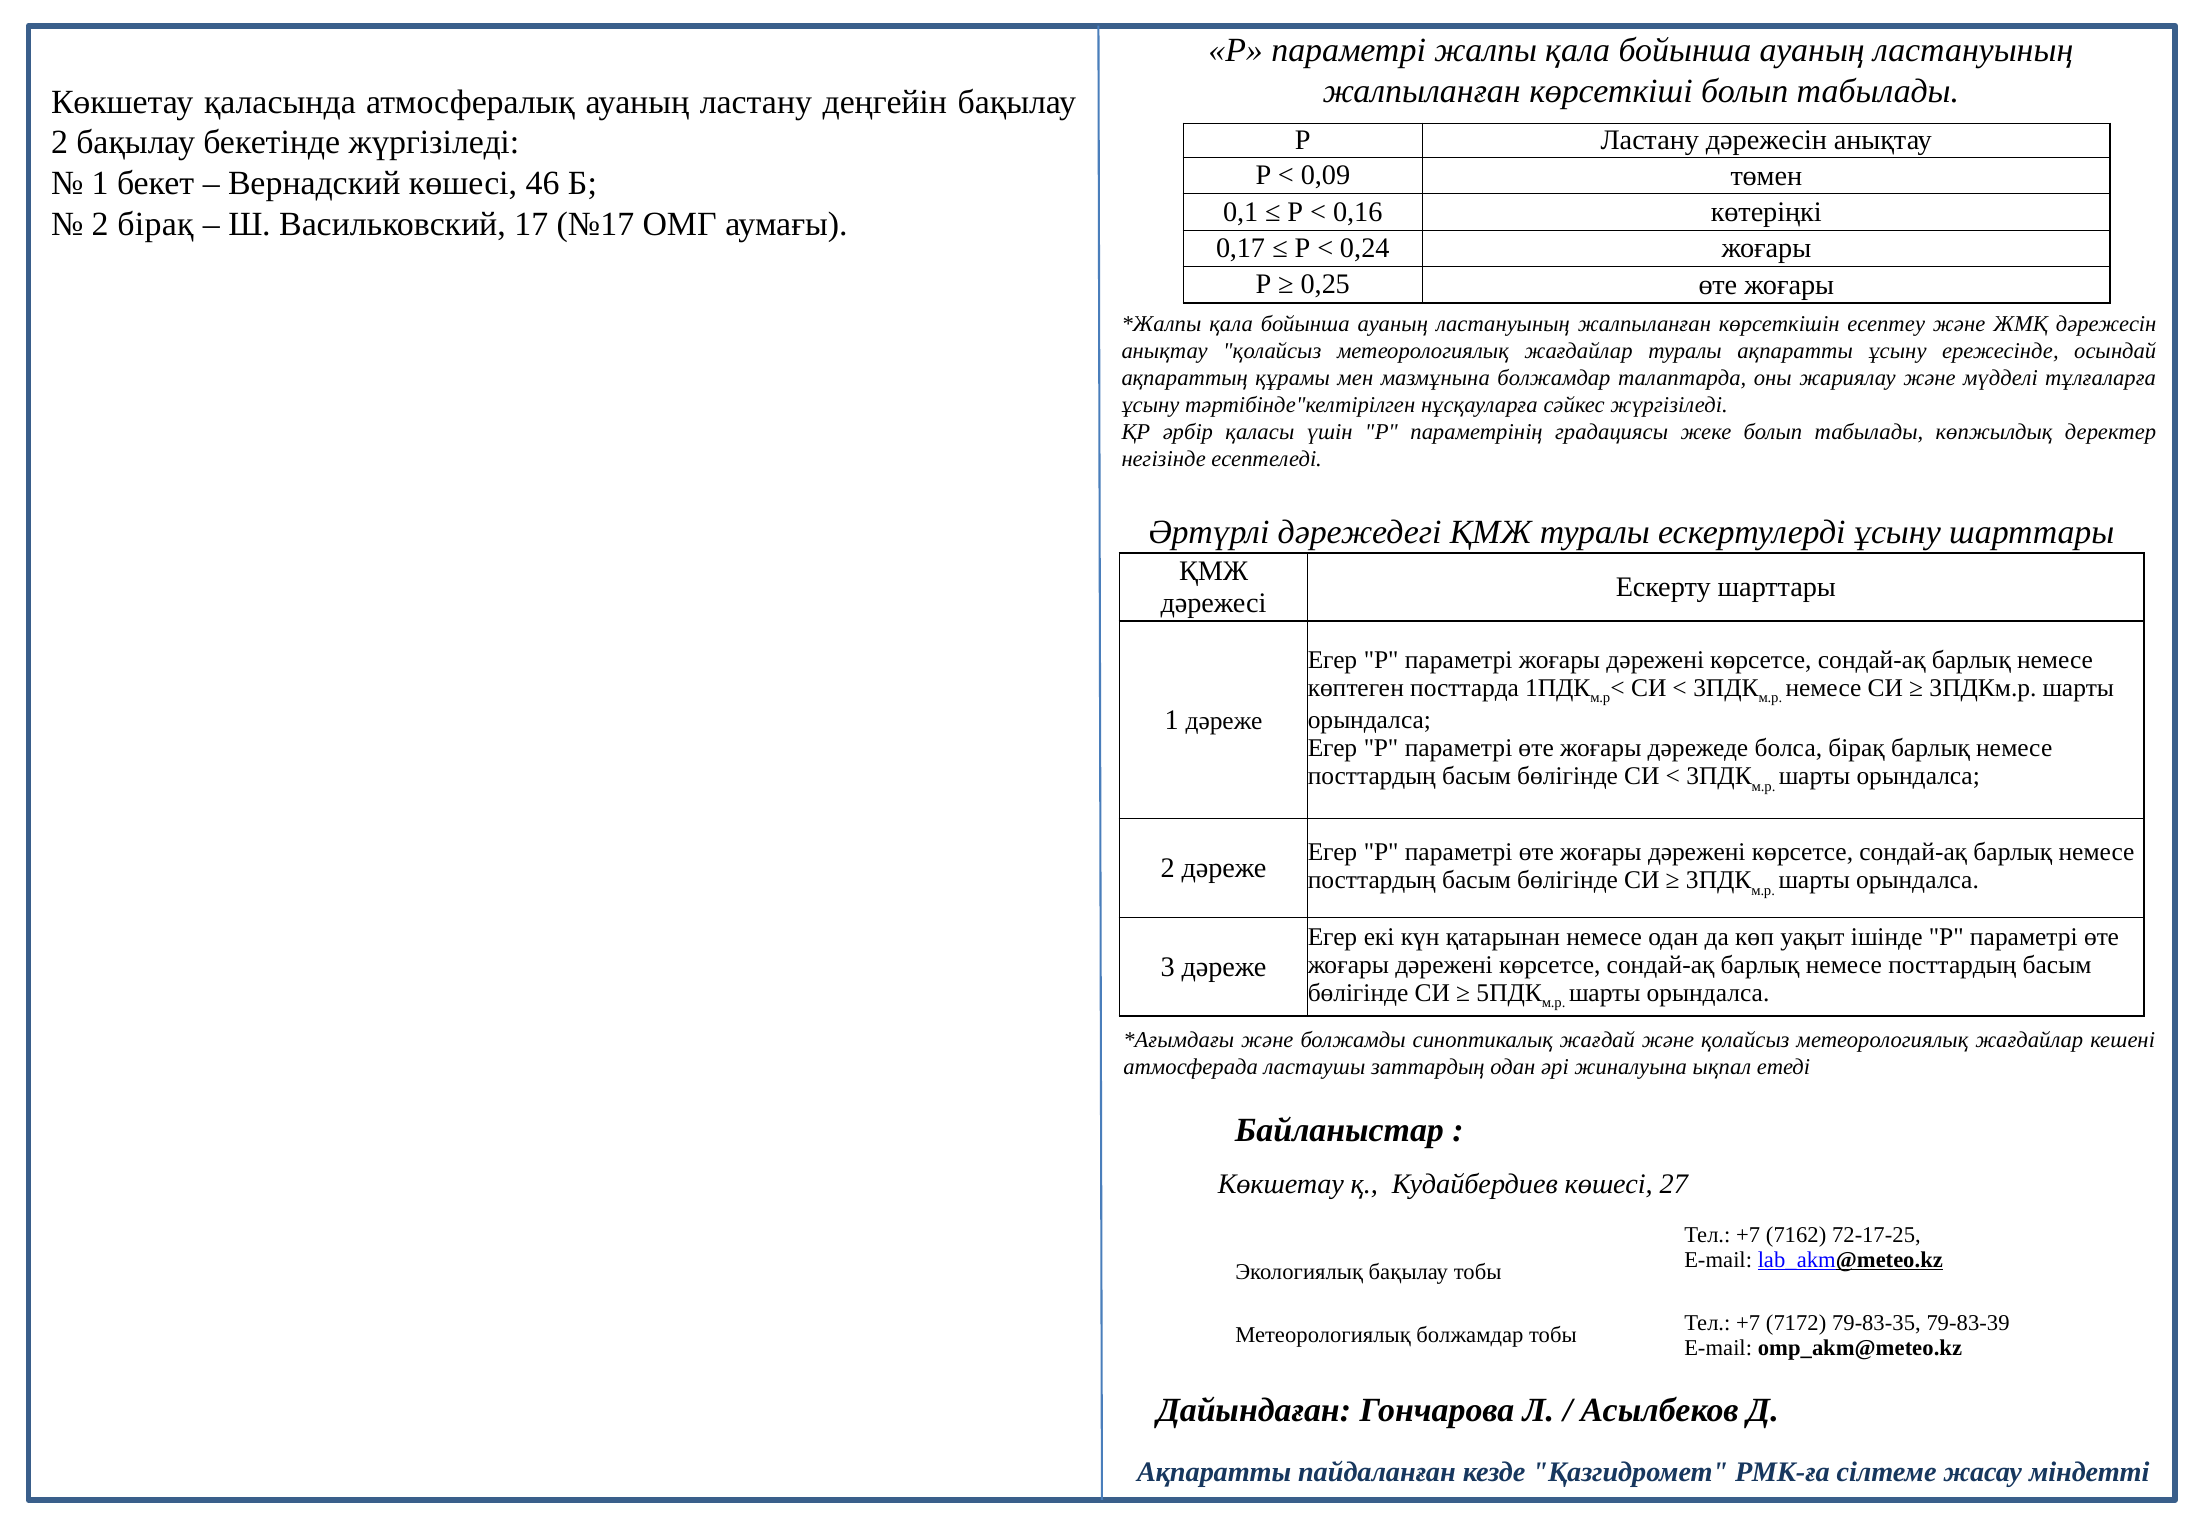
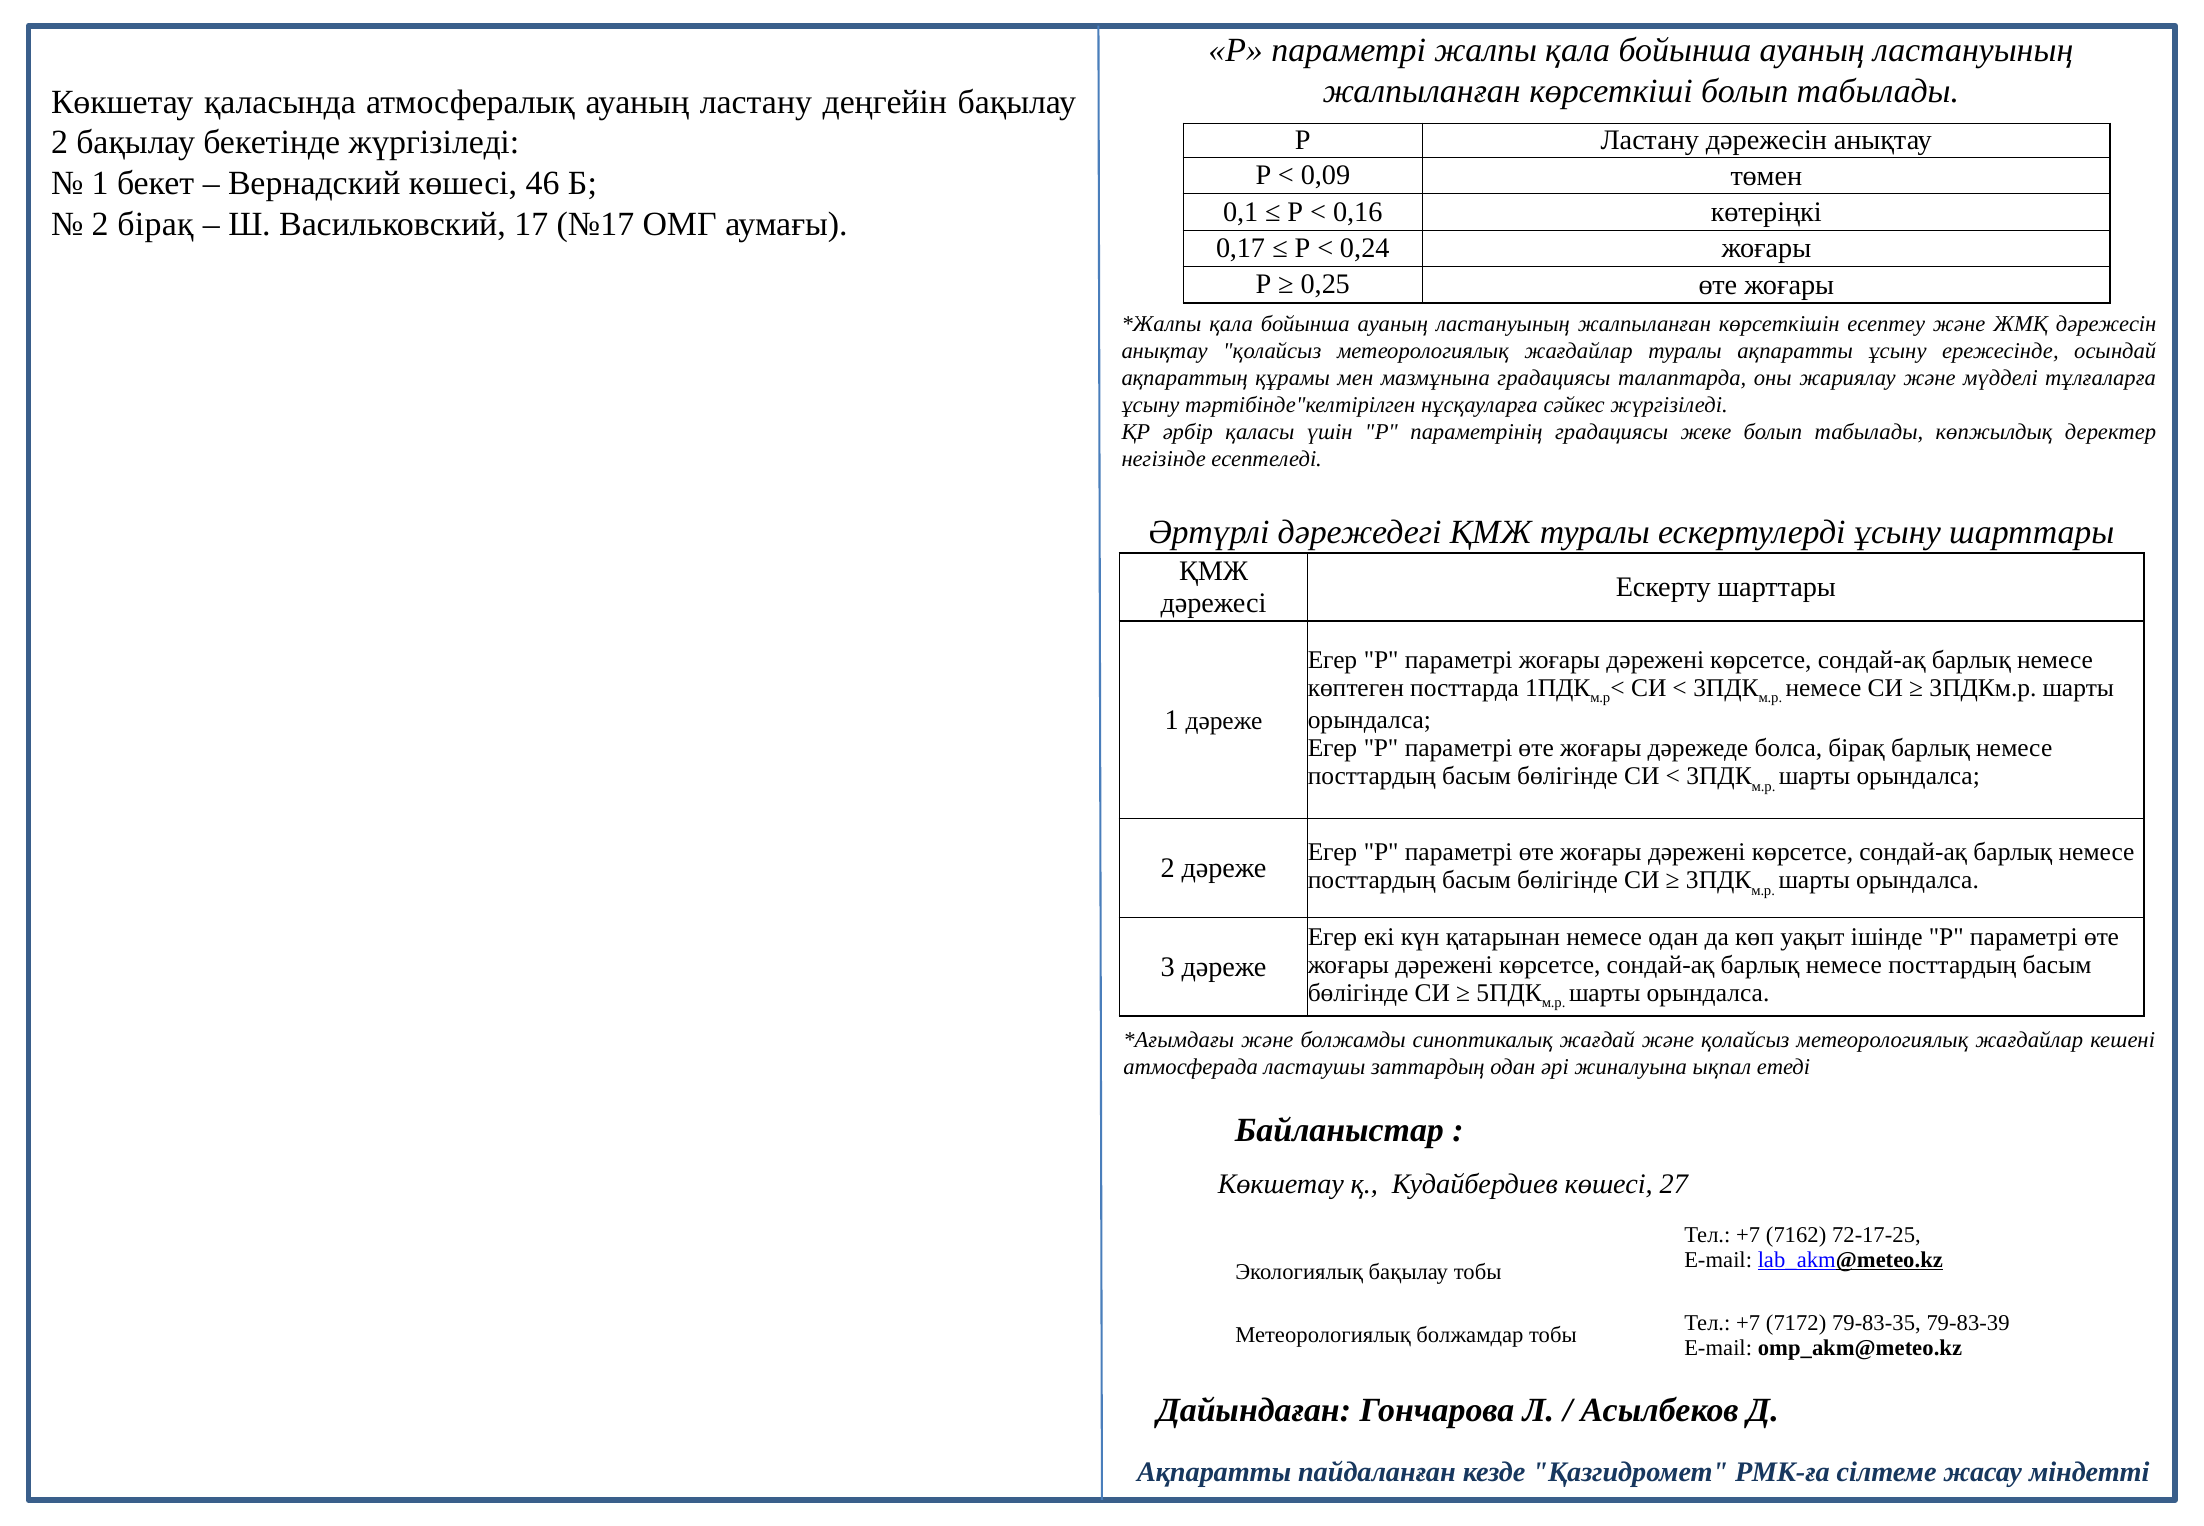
мазмұнына болжамдар: болжамдар -> градациясы (1554, 378)
